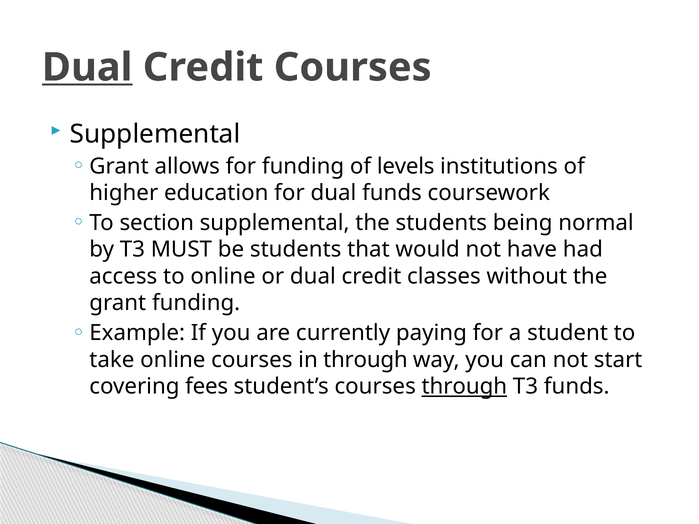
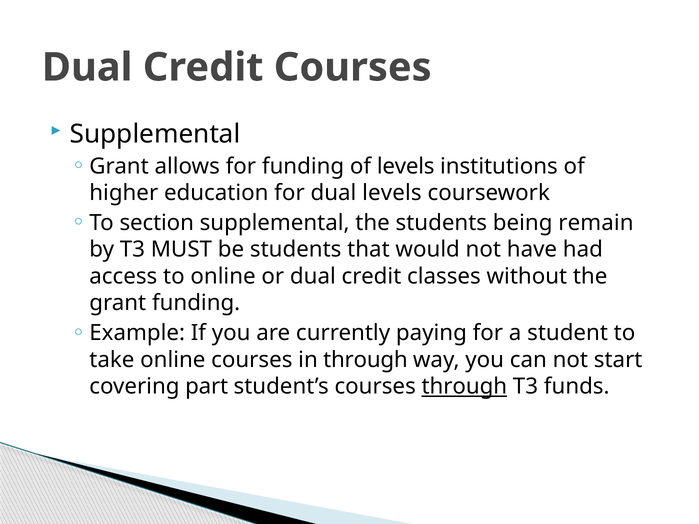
Dual underline: present -> none (87, 67)
dual funds: funds -> levels (392, 193)
normal: normal -> remain (596, 223)
fees: fees -> part (207, 387)
